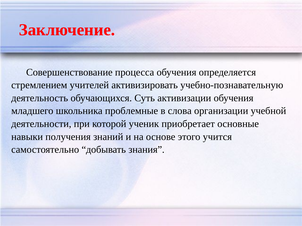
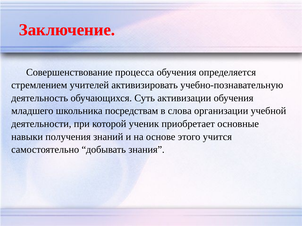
проблемные: проблемные -> посредствам (132, 111)
